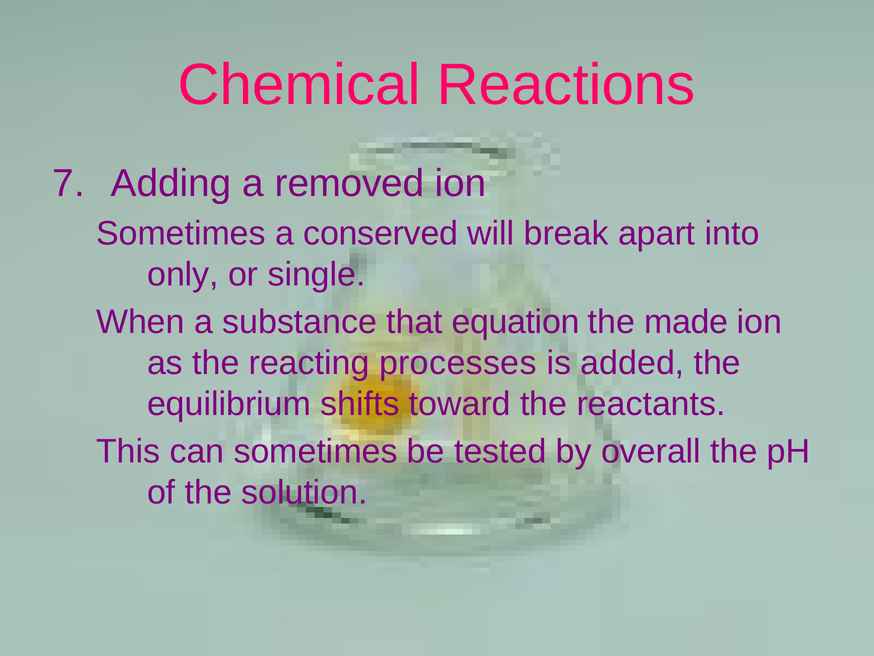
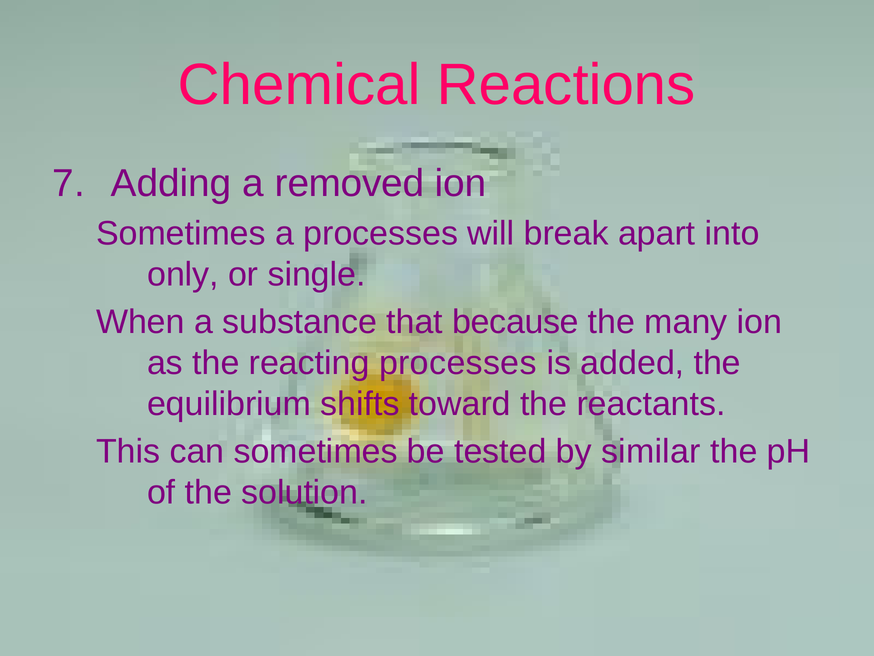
a conserved: conserved -> processes (381, 234)
equation: equation -> because (516, 322)
made: made -> many (686, 322)
overall: overall -> similar (651, 451)
